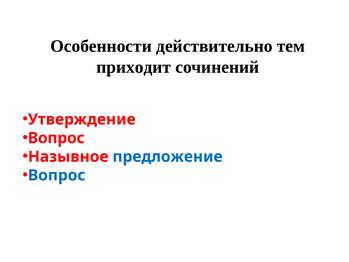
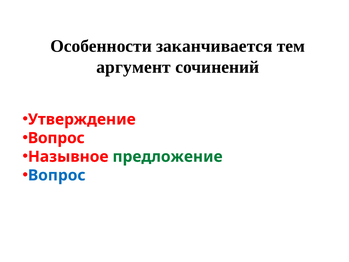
действительно: действительно -> заканчивается (214, 46)
приходит: приходит -> аргумент (134, 67)
предложение colour: blue -> green (168, 157)
